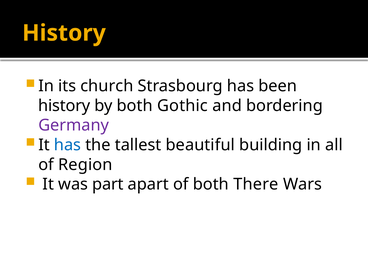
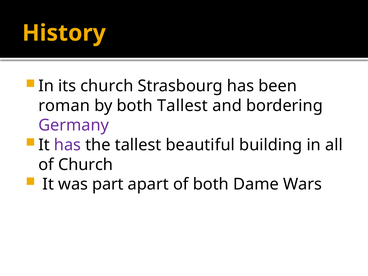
history: history -> roman (64, 106)
both Gothic: Gothic -> Tallest (182, 106)
has colour: blue -> purple (68, 145)
of Region: Region -> Church (85, 165)
There: There -> Dame (256, 184)
